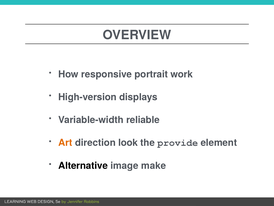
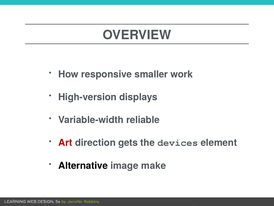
portrait: portrait -> smaller (151, 74)
Art colour: orange -> red (65, 142)
look: look -> gets (128, 142)
provide: provide -> devices (178, 142)
